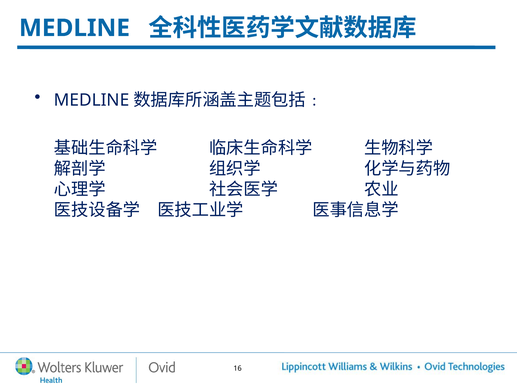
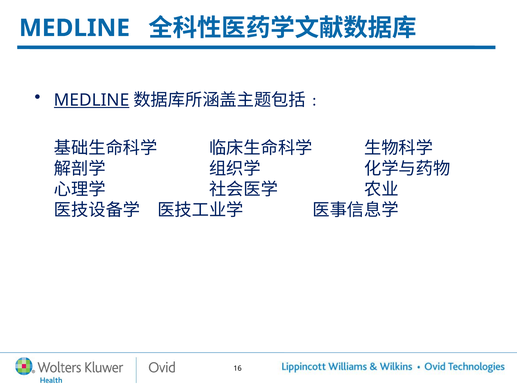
MEDLINE underline: none -> present (92, 100)
